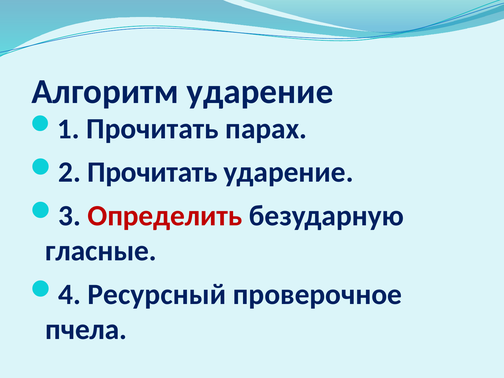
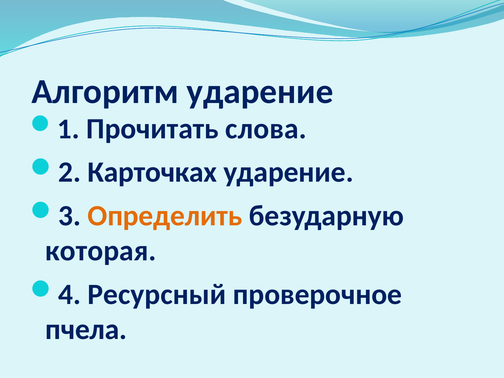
парах: парах -> слова (266, 129)
2 Прочитать: Прочитать -> Карточках (152, 172)
Определить colour: red -> orange (165, 216)
гласные: гласные -> которая (101, 251)
